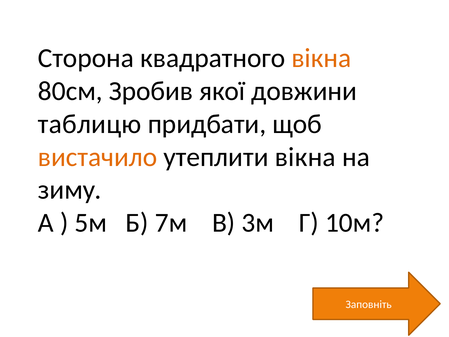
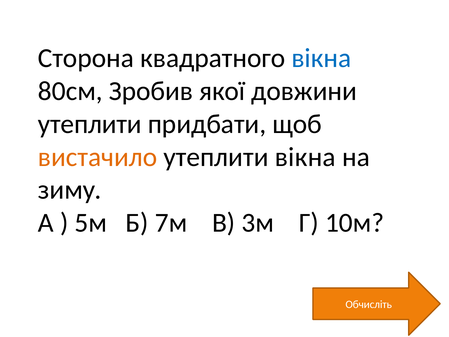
вікна colour: orange -> blue (321, 58)
таблицю: таблицю -> утеплити (90, 124)
Заповніть: Заповніть -> Обчисліть (369, 304)
